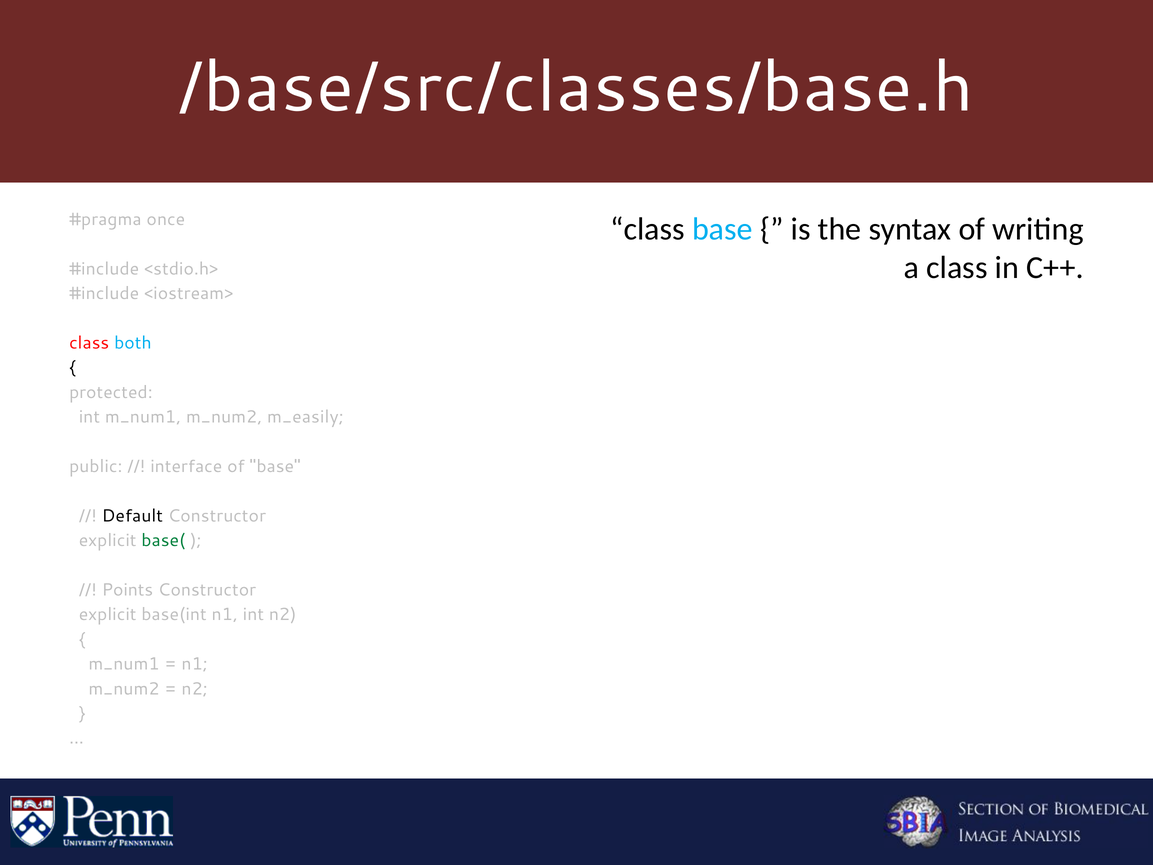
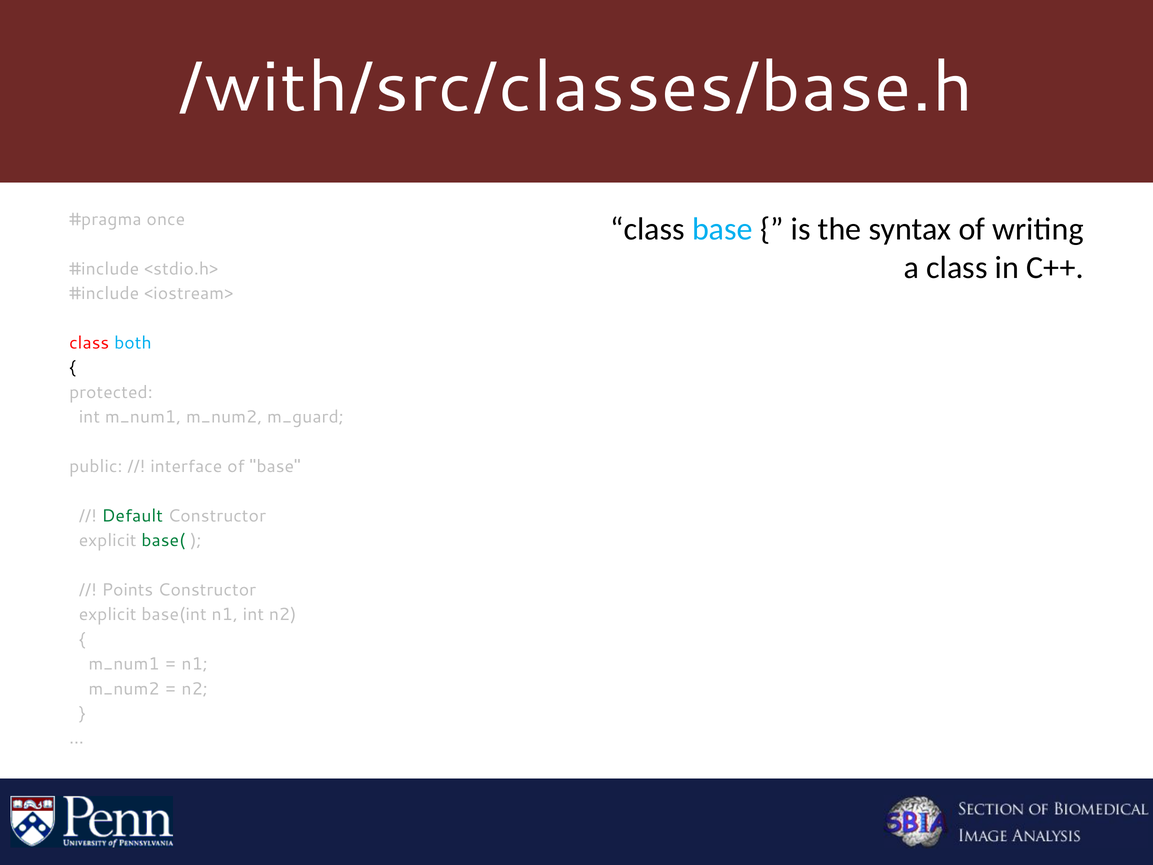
/base/src/classes/base.h: /base/src/classes/base.h -> /with/src/classes/base.h (576, 88)
m_easily: m_easily -> m_guard (305, 417)
Default colour: black -> green (132, 516)
